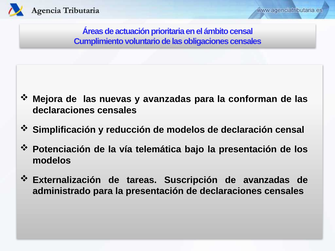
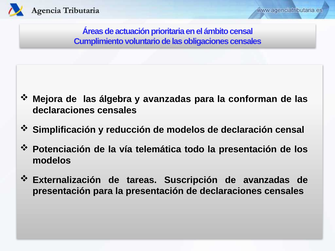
nuevas: nuevas -> álgebra (115, 99)
bajo: bajo -> todo (194, 149)
administrado: administrado -> presentación (62, 191)
